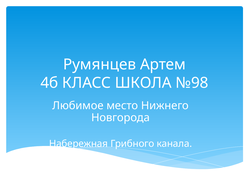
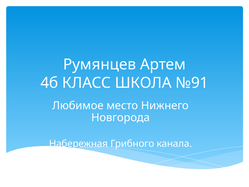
№98: №98 -> №91 (192, 83)
